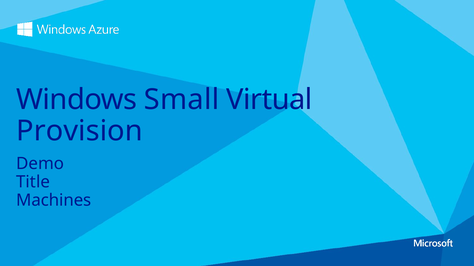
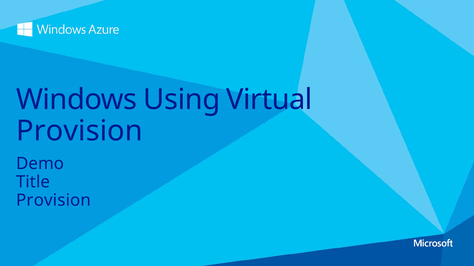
Small: Small -> Using (182, 100)
Machines: Machines -> Provision (54, 201)
